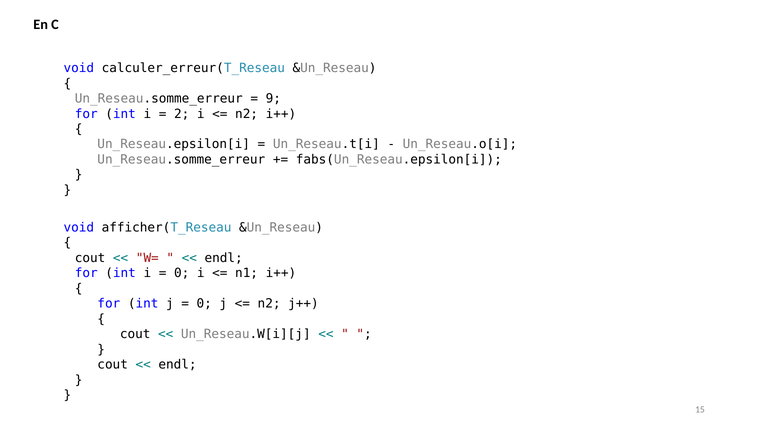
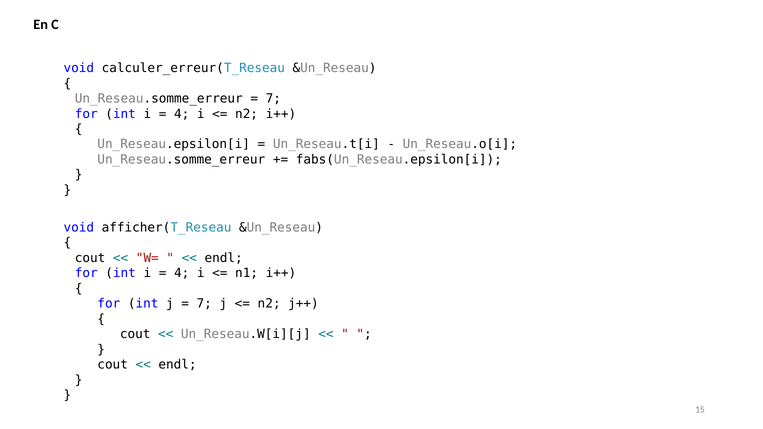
9: 9 -> 7 (273, 99)
2: 2 -> 4 (182, 114)
0: 0 -> 4 (182, 273)
0: 0 -> 7 (204, 304)
